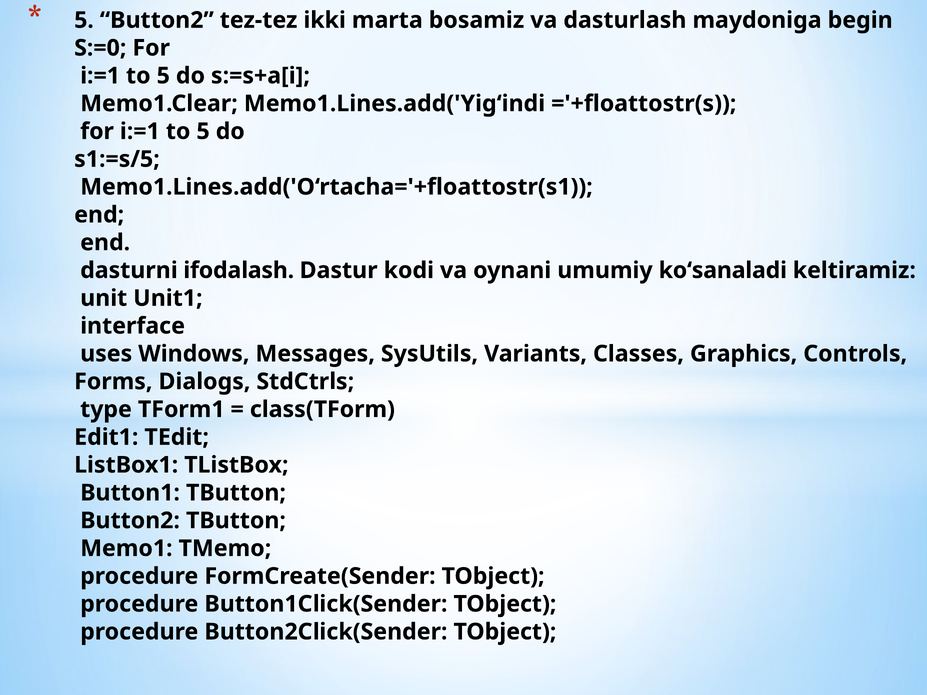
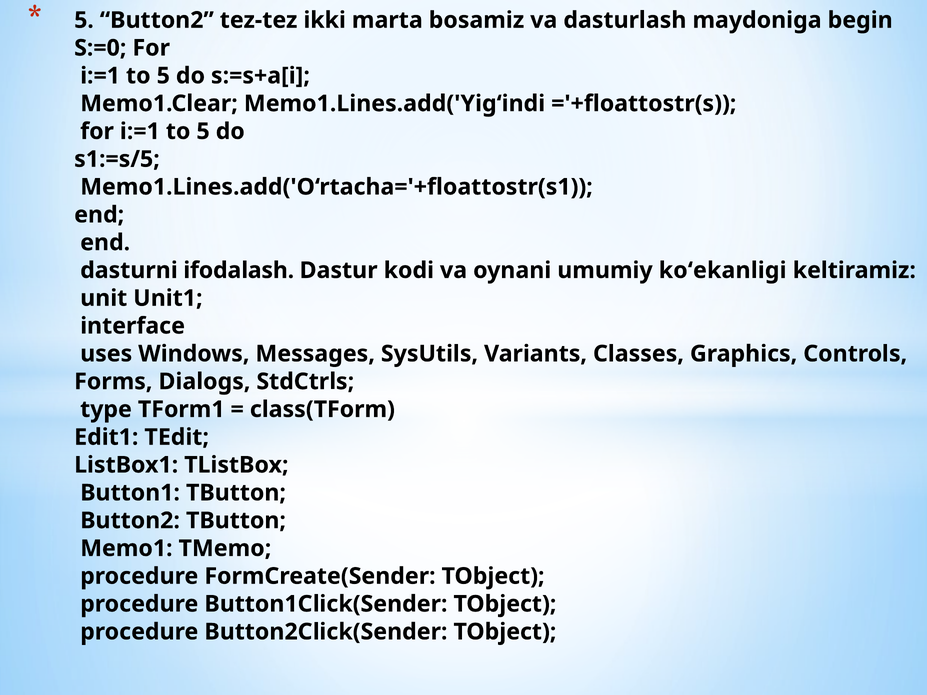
ko‘sanaladi: ko‘sanaladi -> ko‘ekanligi (723, 270)
